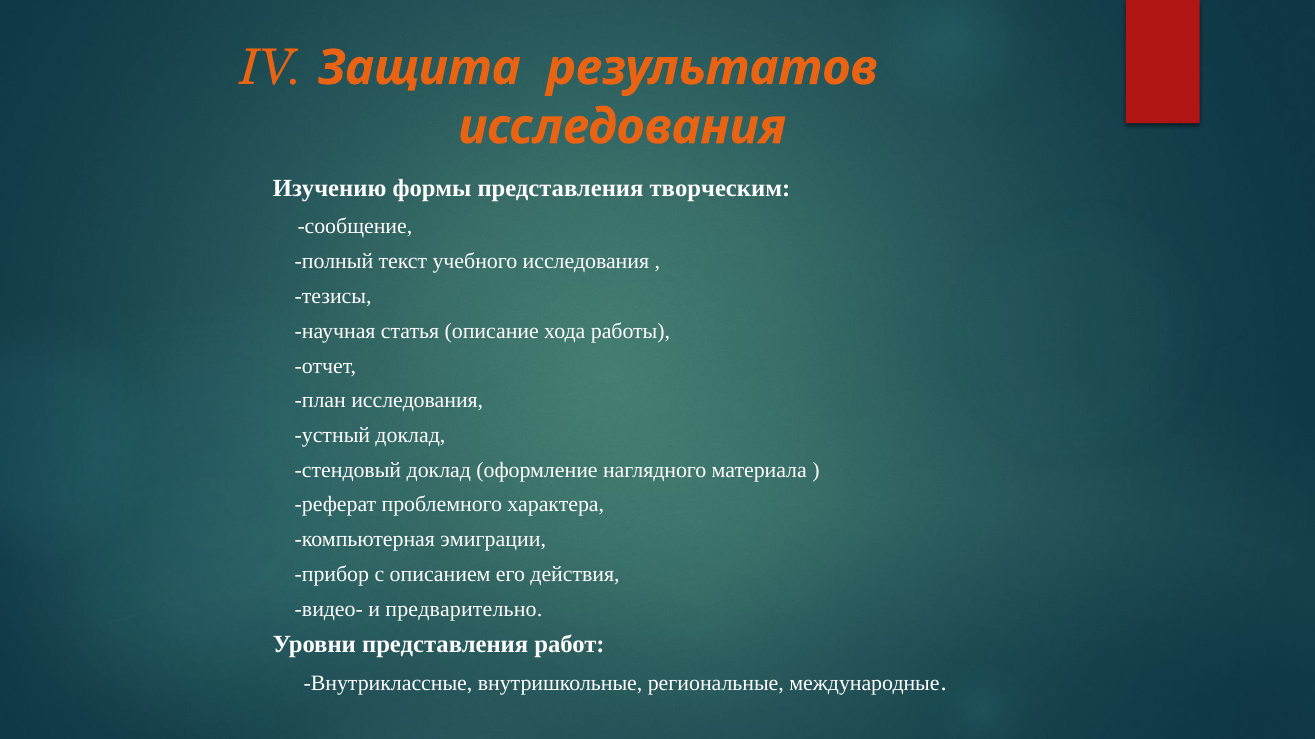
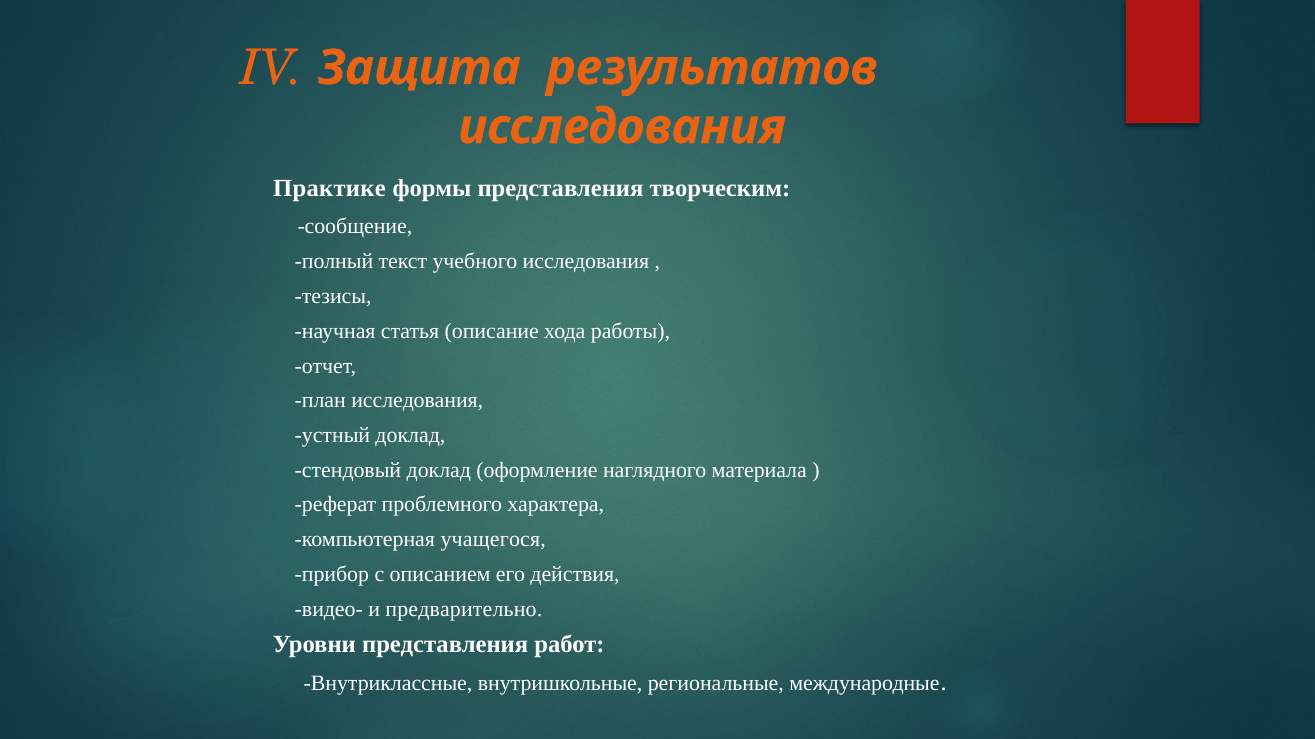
Изучению: Изучению -> Практике (330, 188)
эмиграции: эмиграции -> учащегося (493, 540)
